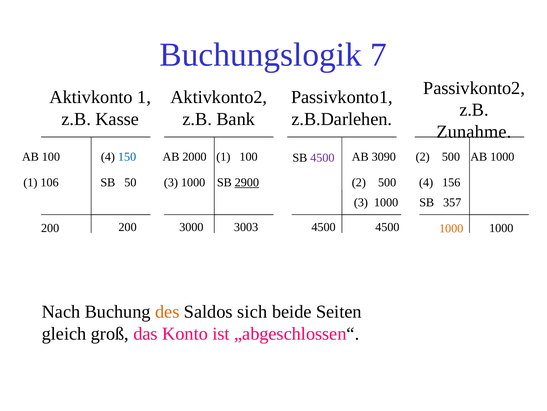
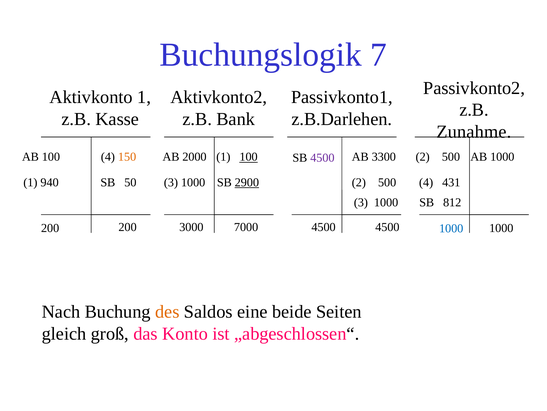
150 colour: blue -> orange (127, 157)
100 underline: none -> present (249, 157)
3090: 3090 -> 3300 (384, 157)
106: 106 -> 940 (50, 182)
156: 156 -> 431 (451, 182)
357: 357 -> 812 (452, 202)
3003: 3003 -> 7000 (246, 227)
1000 colour: orange -> blue (451, 228)
sich: sich -> eine (252, 311)
